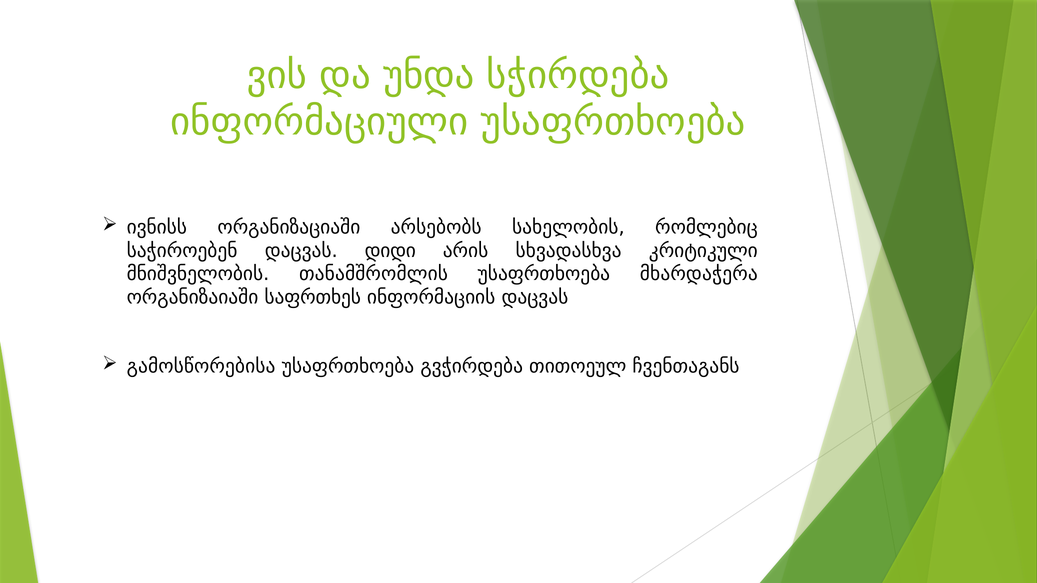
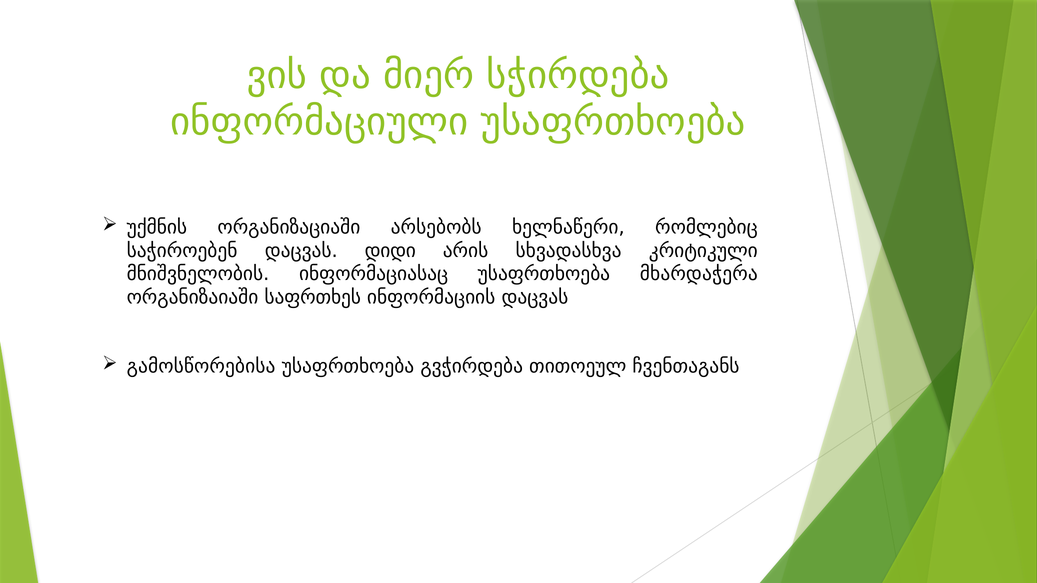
უნდა: უნდა -> მიერ (429, 75)
ივნისს: ივნისს -> უქმნის (157, 227)
სახელობის: სახელობის -> ხელნაწერი (568, 227)
თანამშრომლის: თანამშრომლის -> ინფორმაციასაც (374, 274)
